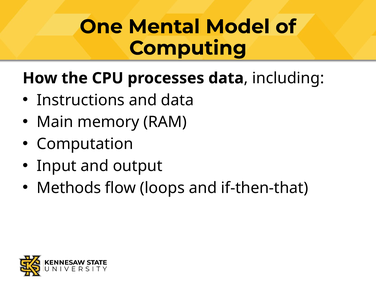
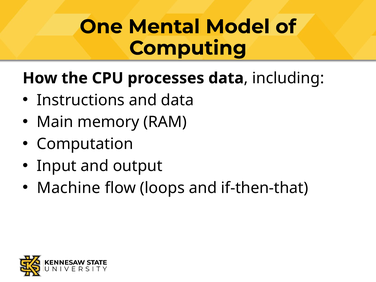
Methods: Methods -> Machine (69, 188)
